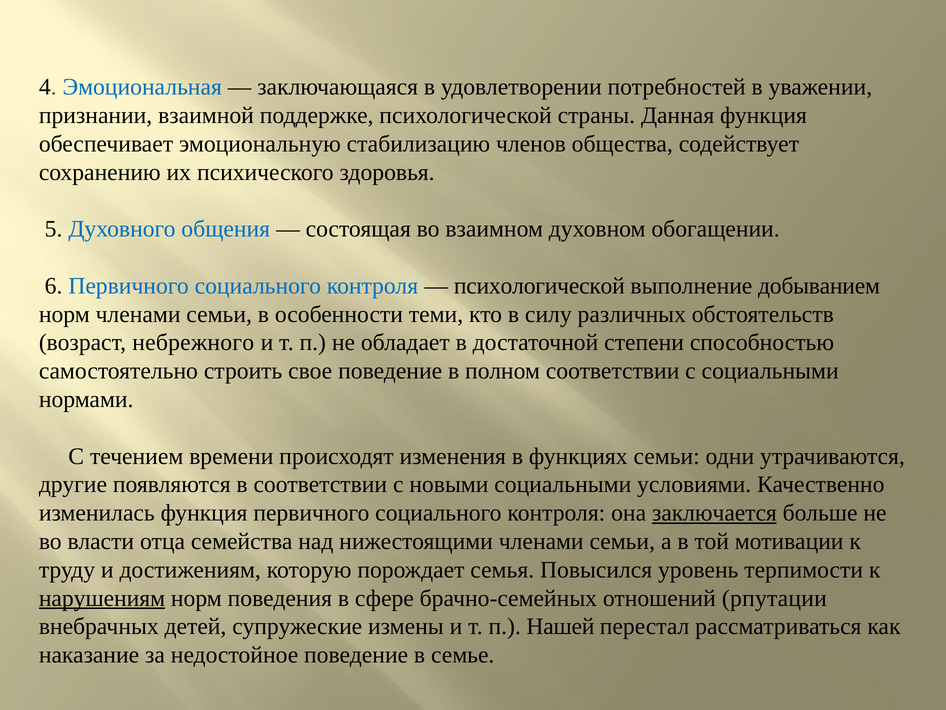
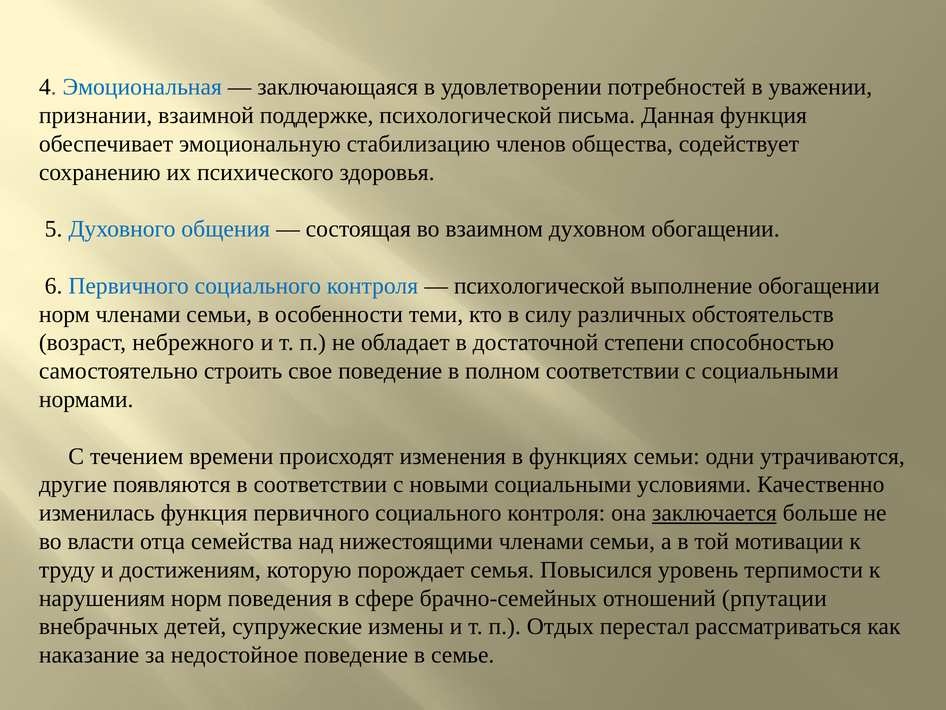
страны: страны -> письма (596, 115)
выполнение добыванием: добыванием -> обогащении (819, 286)
нарушениям underline: present -> none (102, 598)
Нашей: Нашей -> Отдых (560, 626)
